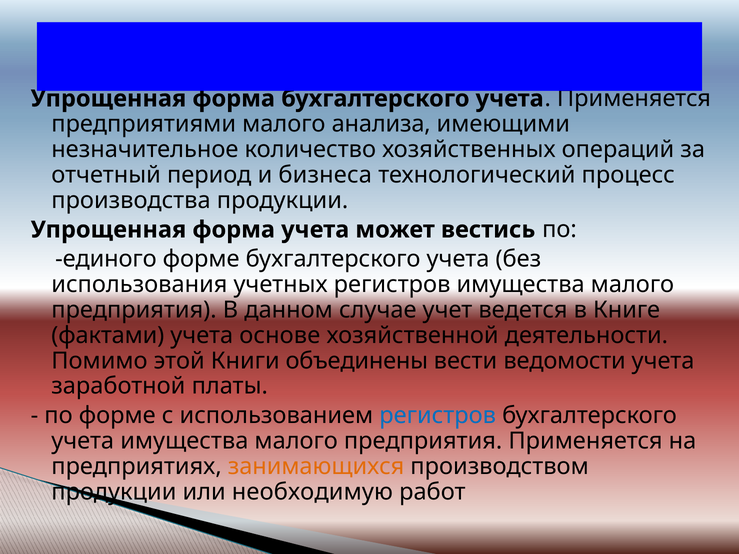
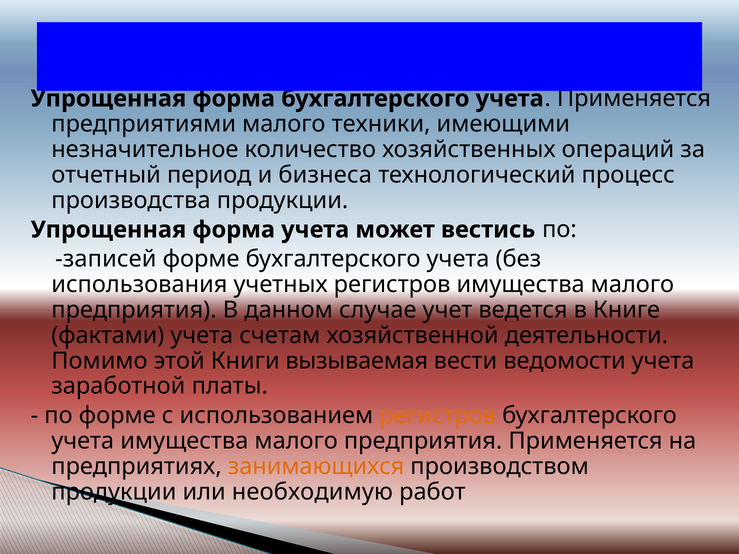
анализа: анализа -> техники (381, 124)
единого: единого -> записей (106, 259)
основе: основе -> счетам (280, 335)
объединены: объединены -> вызываемая (357, 361)
регистров colour: blue -> orange (438, 416)
